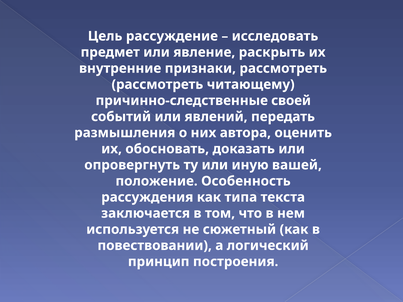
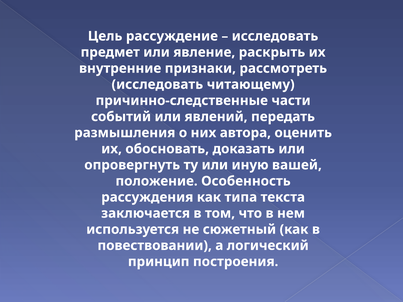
рассмотреть: рассмотреть -> исследовать (157, 85)
своей: своей -> части (291, 101)
